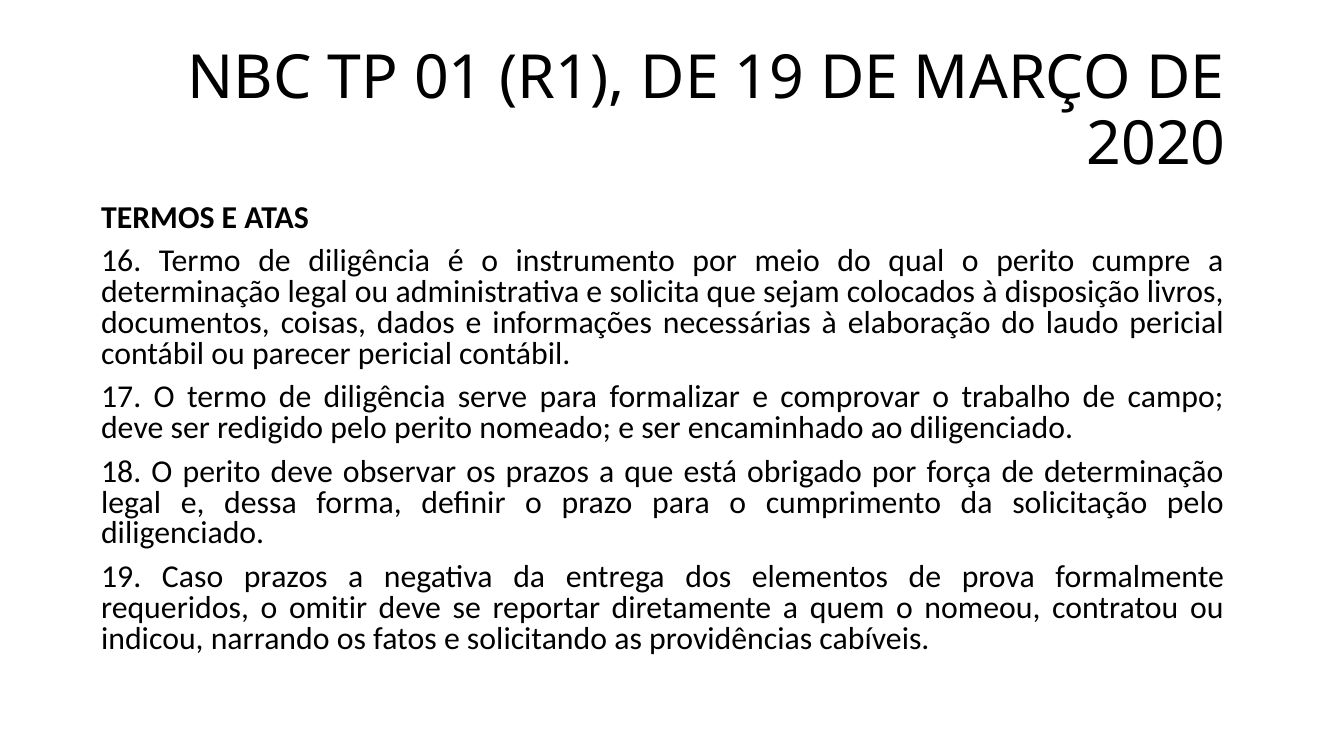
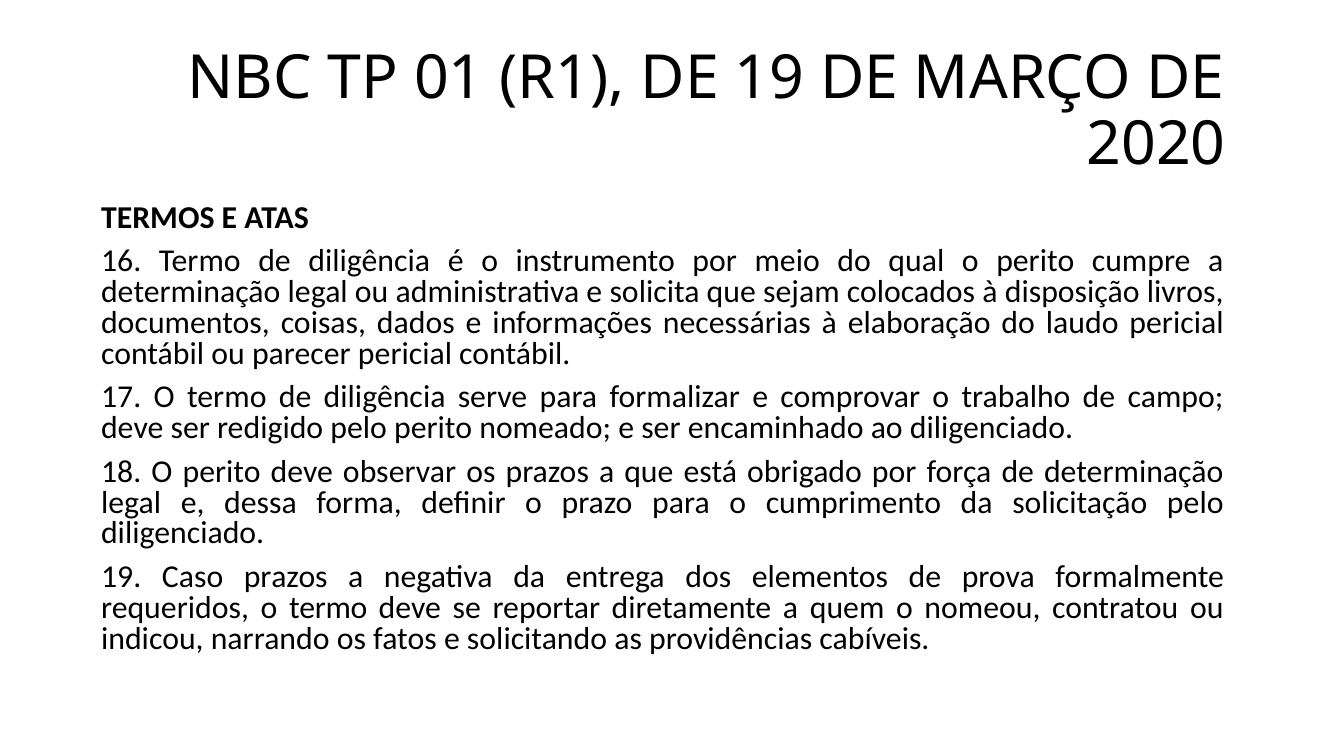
requeridos o omitir: omitir -> termo (328, 607)
